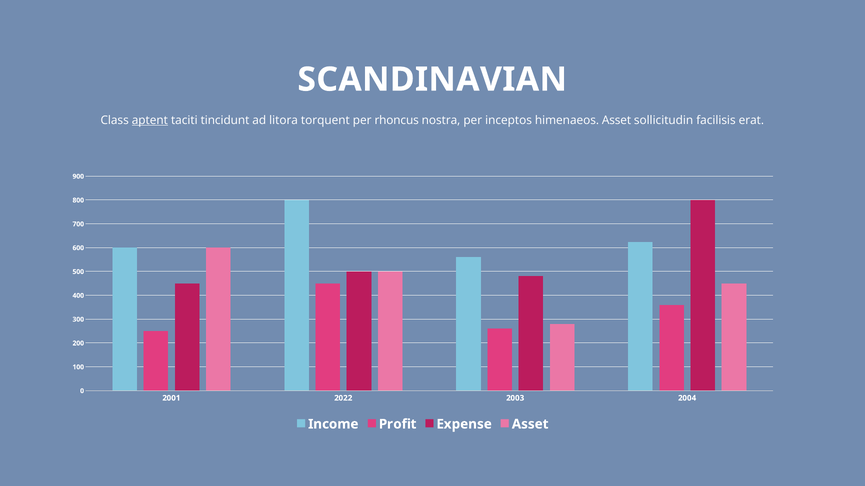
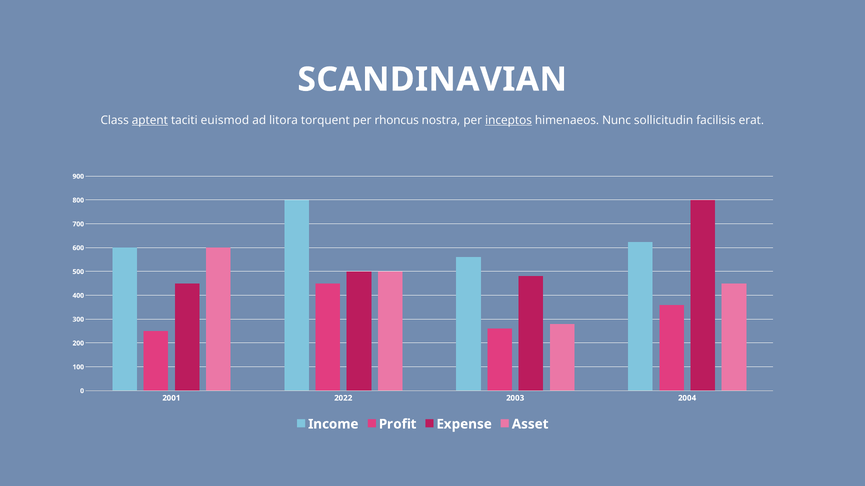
tincidunt: tincidunt -> euismod (225, 120)
inceptos underline: none -> present (509, 120)
himenaeos Asset: Asset -> Nunc (617, 120)
